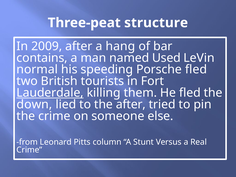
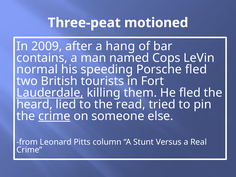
structure: structure -> motioned (156, 23)
Used: Used -> Cops (166, 58)
down: down -> heard (35, 104)
the after: after -> read (131, 104)
crime underline: none -> present (54, 116)
